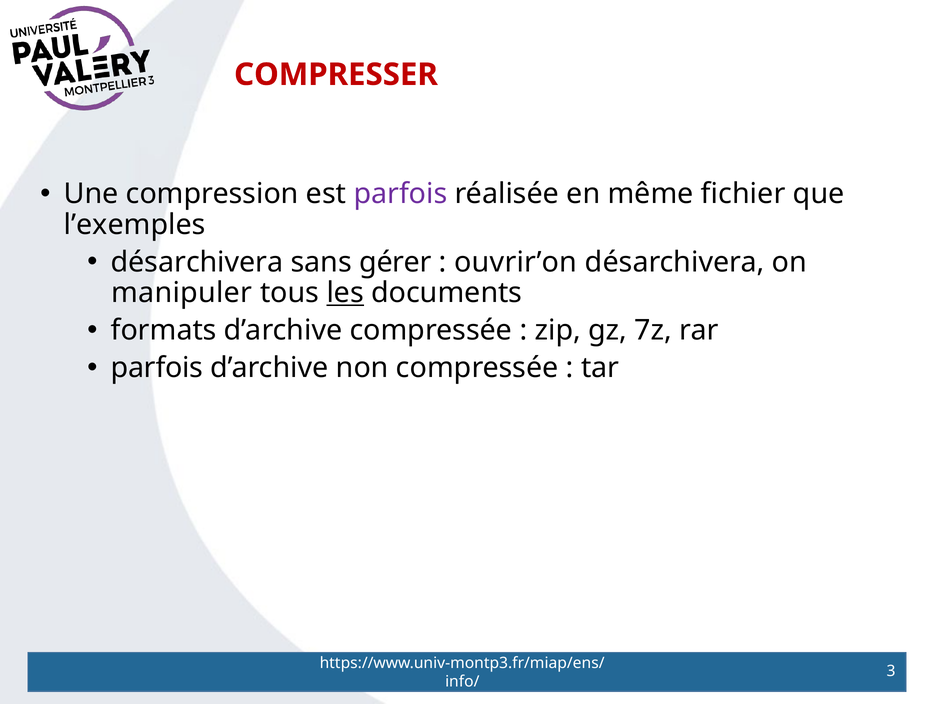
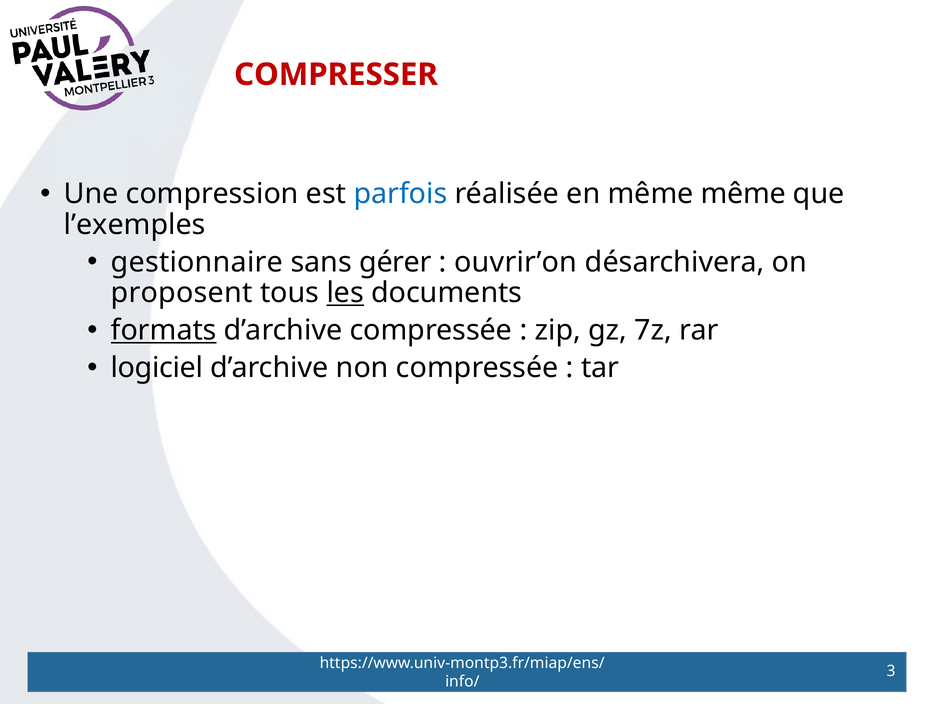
parfois colour: purple -> blue (400, 194)
même fichier: fichier -> même (743, 194)
désarchivera: désarchivera -> gestionnaire (197, 262)
manipuler: manipuler -> proposent (182, 293)
formats underline: none -> present (164, 331)
parfois: parfois -> logiciel (157, 368)
